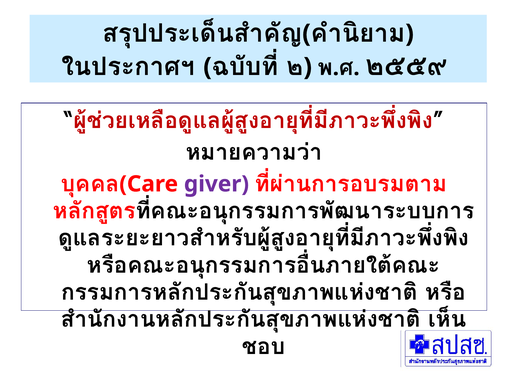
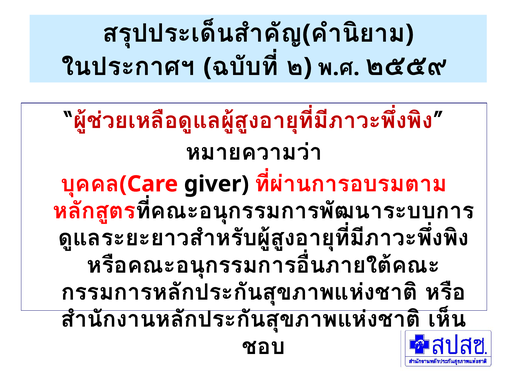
giver colour: purple -> black (216, 184)
